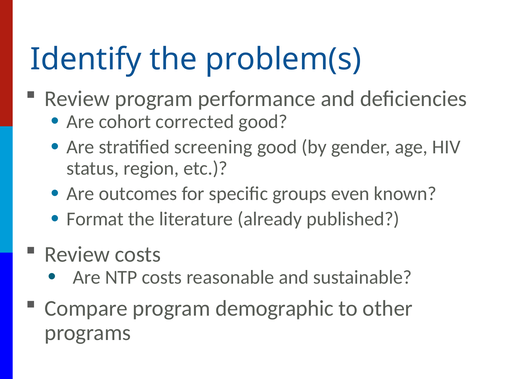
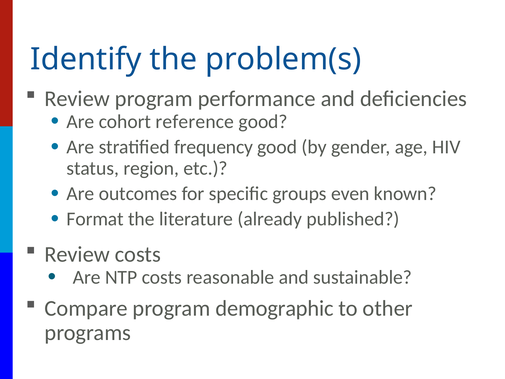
corrected: corrected -> reference (195, 121)
screening: screening -> frequency (214, 147)
